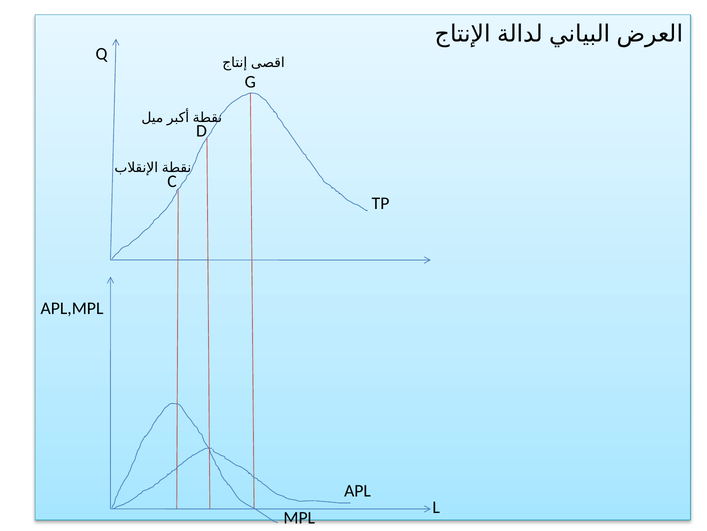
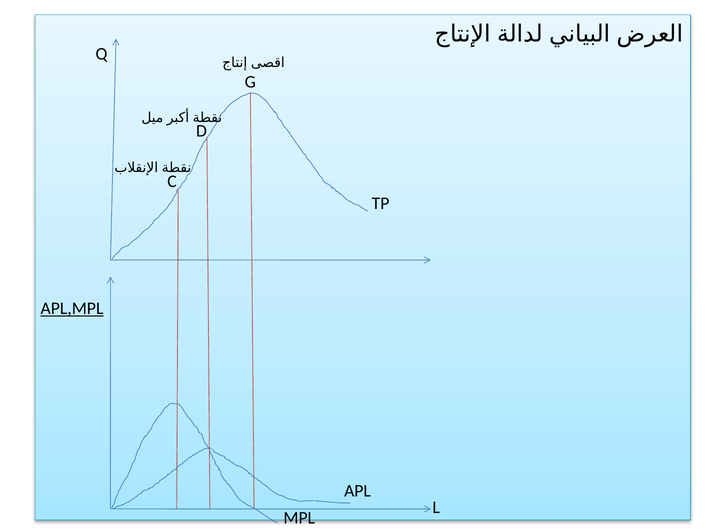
APL,MPL underline: none -> present (72, 308)
